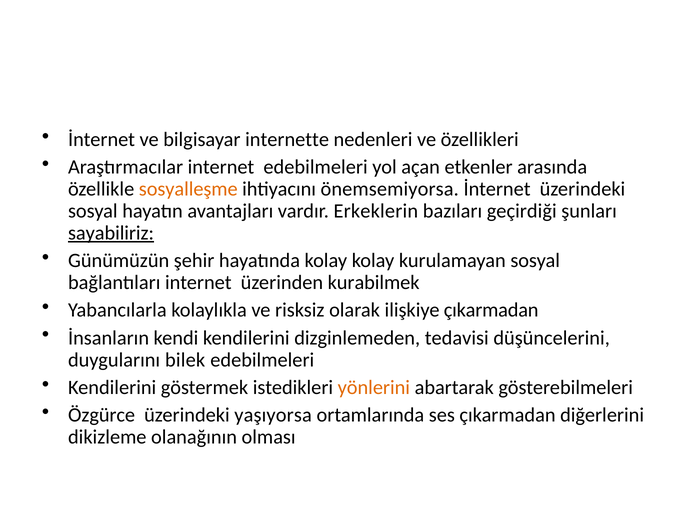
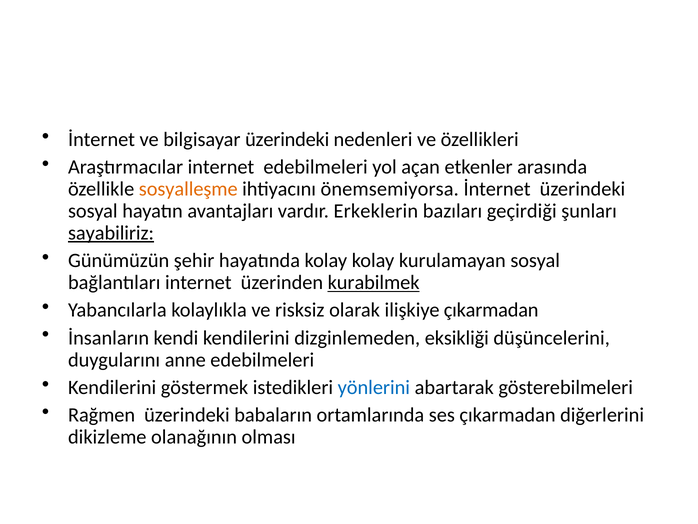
bilgisayar internette: internette -> üzerindeki (287, 139)
kurabilmek underline: none -> present (374, 282)
tedavisi: tedavisi -> eksikliği (457, 337)
bilek: bilek -> anne (185, 359)
yönlerini colour: orange -> blue (374, 387)
Özgürce: Özgürce -> Rağmen (102, 415)
yaşıyorsa: yaşıyorsa -> babaların (273, 415)
